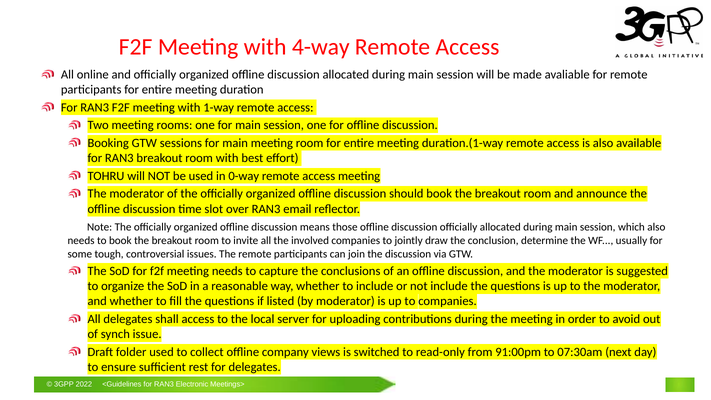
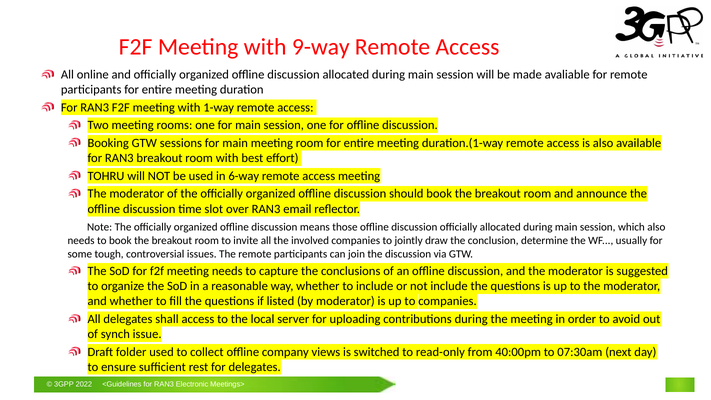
4-way: 4-way -> 9-way (321, 47)
0-way: 0-way -> 6-way (244, 176)
91:00pm: 91:00pm -> 40:00pm (518, 352)
